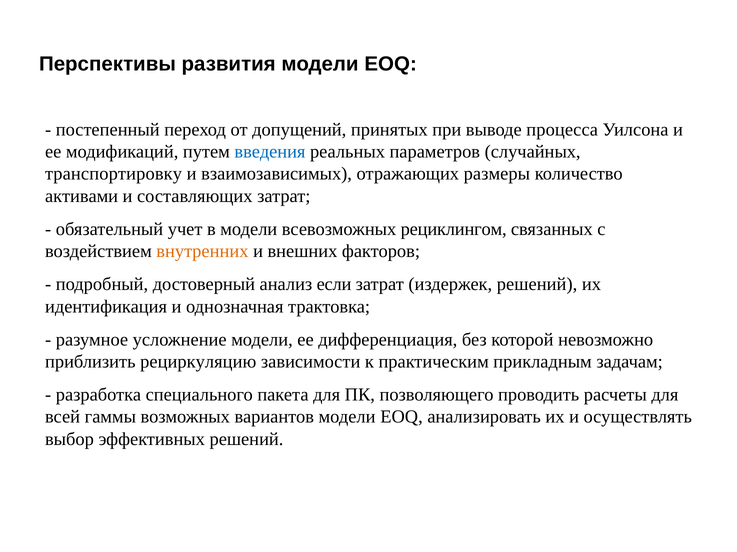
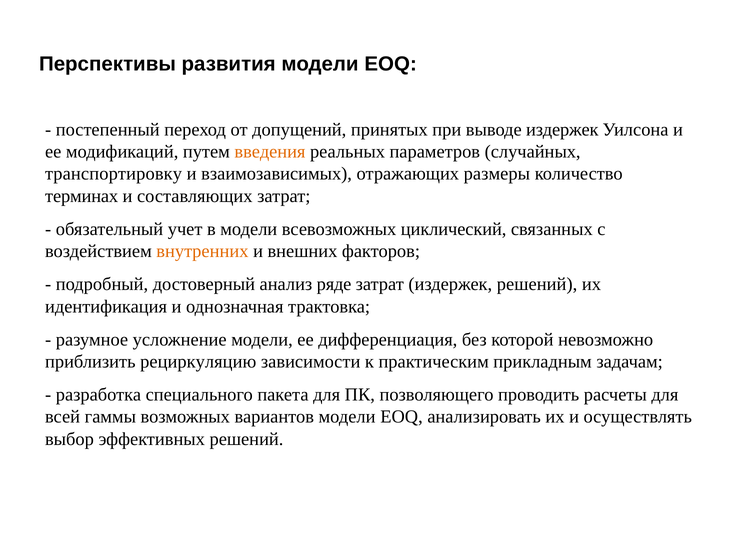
выводе процесса: процесса -> издержек (562, 130)
введения colour: blue -> orange (270, 152)
активами: активами -> терминах (82, 196)
рециклингом: рециклингом -> циклический (454, 229)
если: если -> ряде (334, 285)
